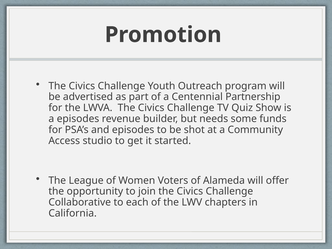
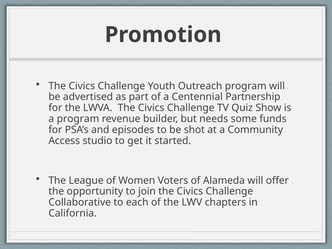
a episodes: episodes -> program (78, 119)
